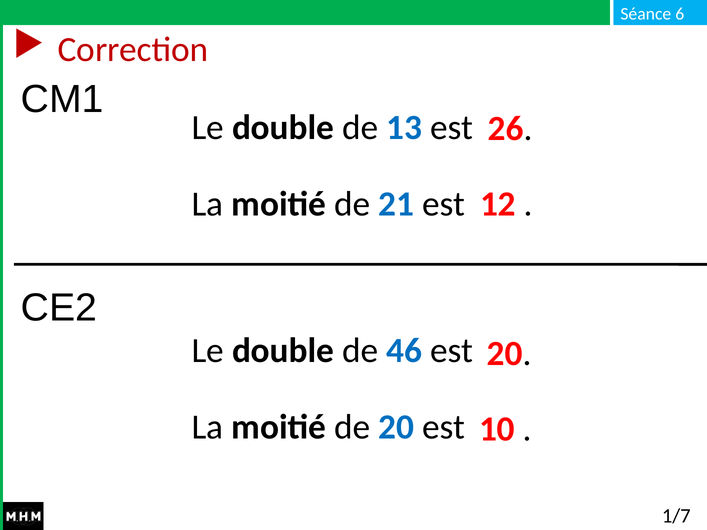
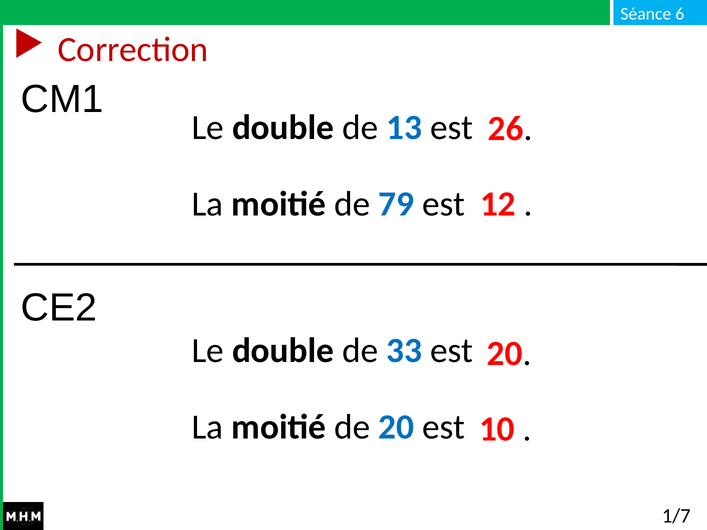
21: 21 -> 79 (396, 204)
46: 46 -> 33 (404, 351)
